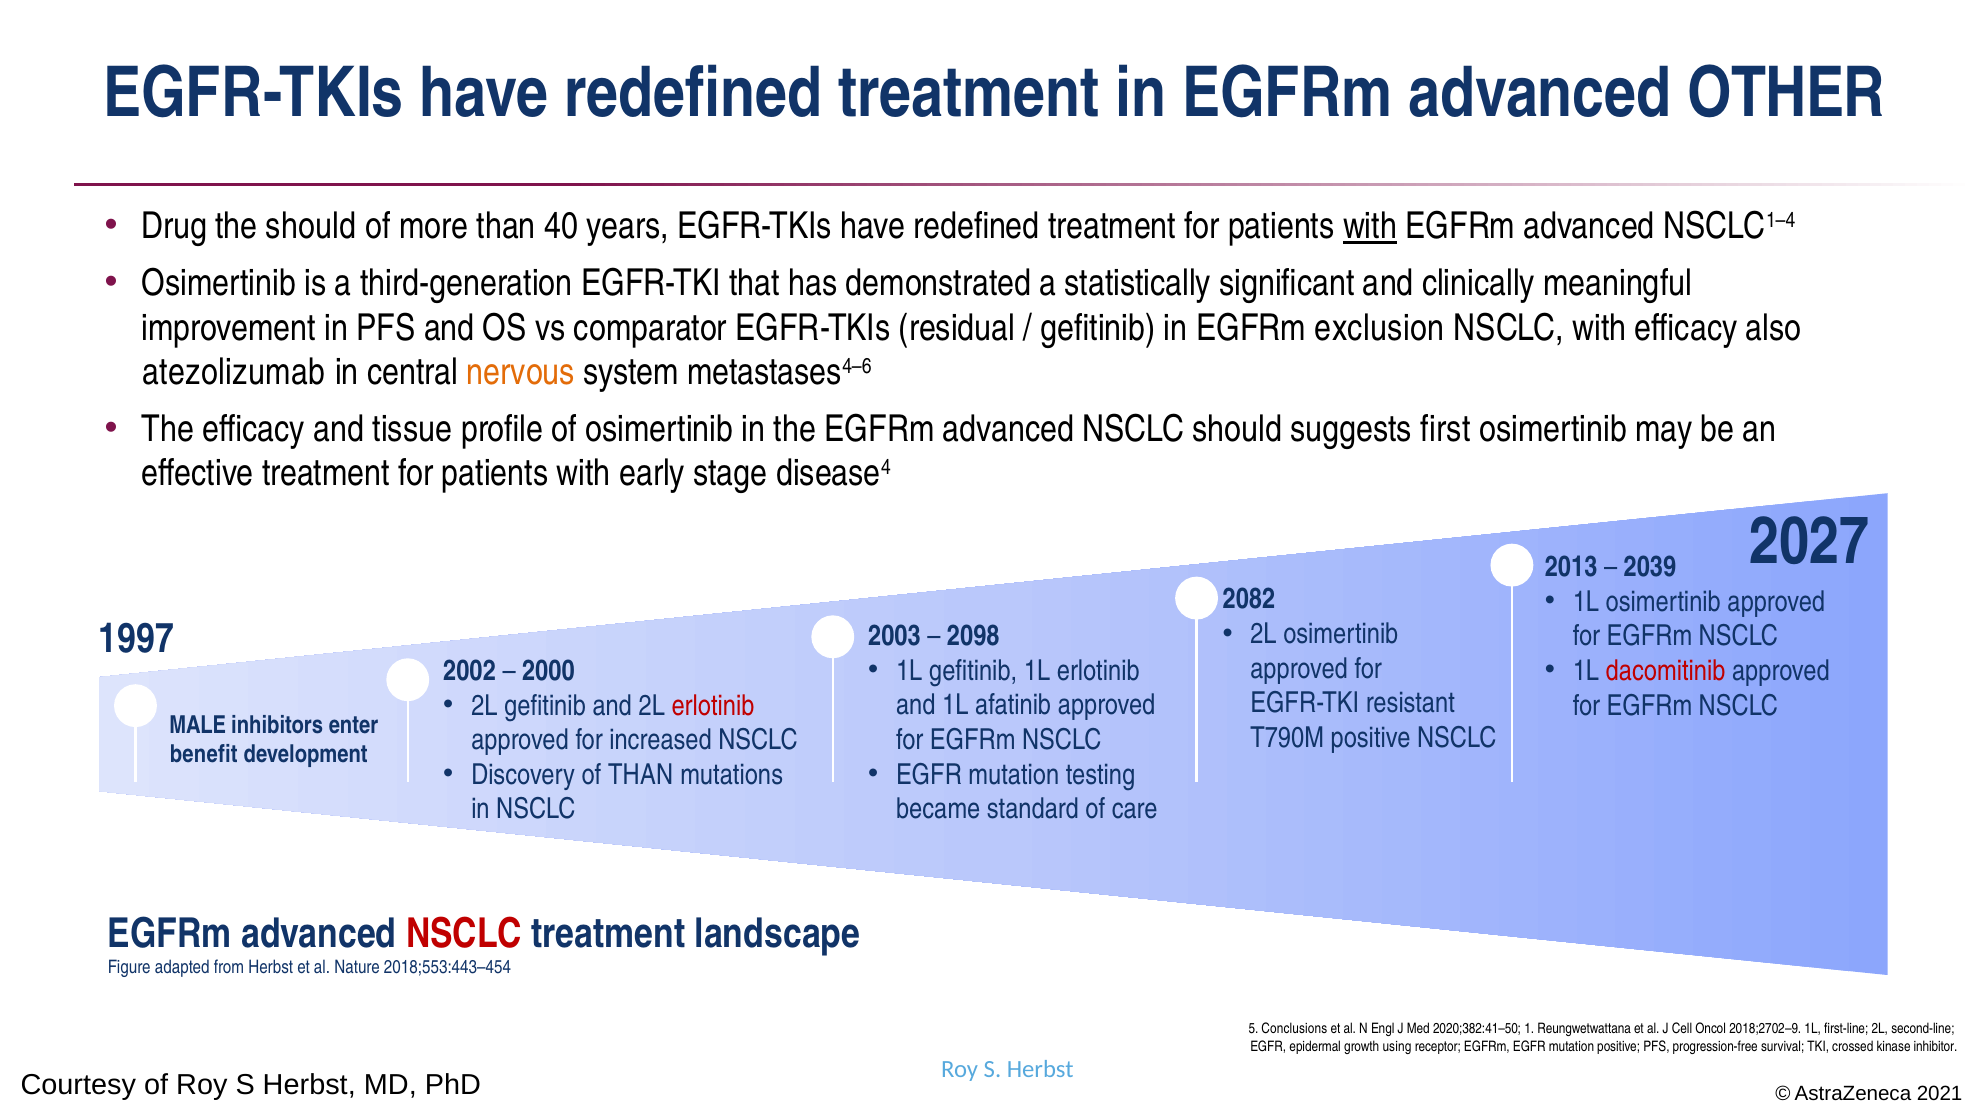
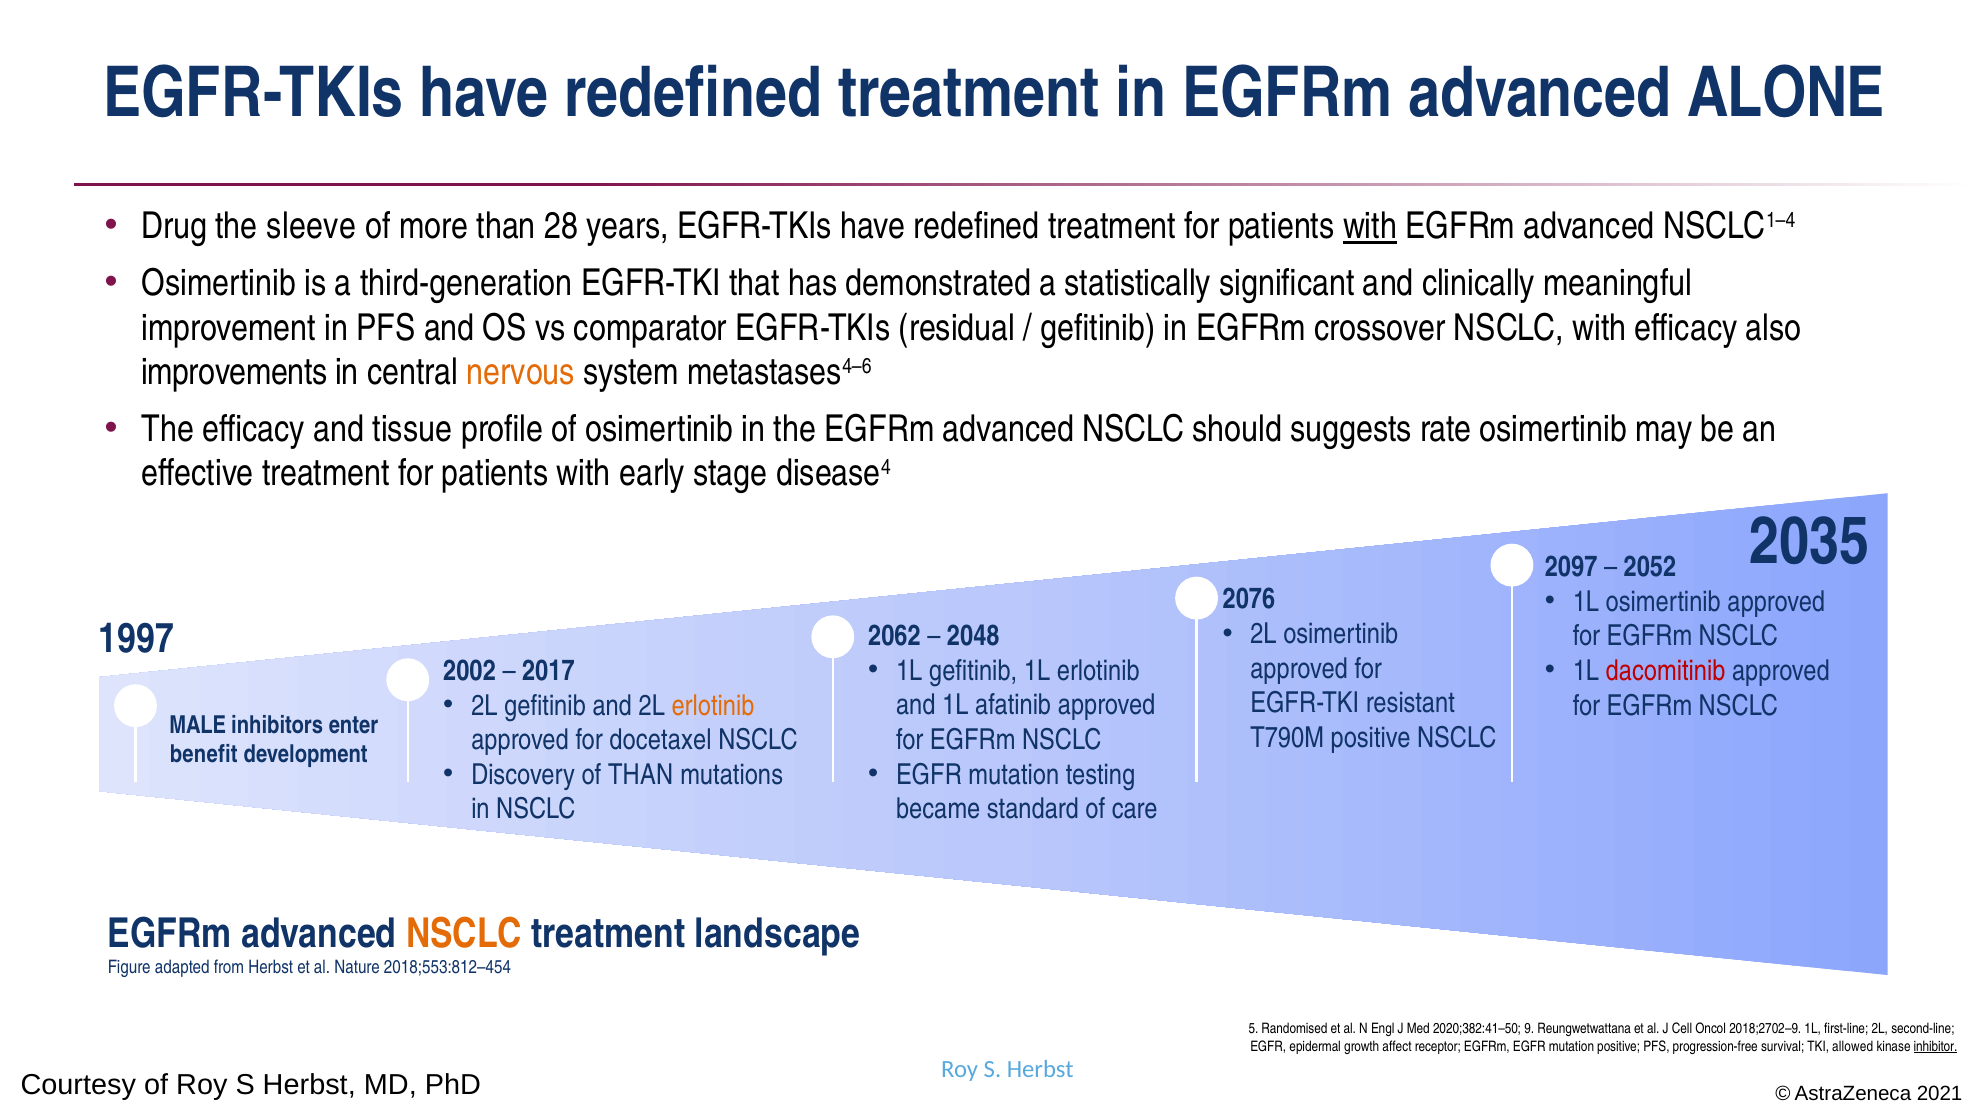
OTHER: OTHER -> ALONE (1786, 93)
the should: should -> sleeve (311, 227)
40: 40 -> 28 (561, 227)
exclusion: exclusion -> crossover (1380, 328)
atezolizumab: atezolizumab -> improvements (234, 372)
first: first -> rate (1446, 429)
2027: 2027 -> 2035 (1810, 541)
2013: 2013 -> 2097 (1571, 567)
2039: 2039 -> 2052 (1650, 567)
2082: 2082 -> 2076 (1249, 599)
2003: 2003 -> 2062 (894, 636)
2098: 2098 -> 2048 (973, 636)
2000: 2000 -> 2017 (548, 671)
erlotinib colour: red -> orange (713, 706)
increased: increased -> docetaxel (661, 740)
NSCLC colour: red -> orange (464, 934)
2018;553:443–454: 2018;553:443–454 -> 2018;553:812–454 (448, 968)
Conclusions: Conclusions -> Randomised (1294, 1029)
2020;382:41–50 1: 1 -> 9 (1529, 1029)
using: using -> affect (1397, 1047)
crossed: crossed -> allowed (1853, 1047)
inhibitor underline: none -> present (1935, 1047)
